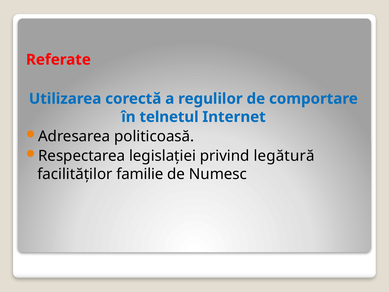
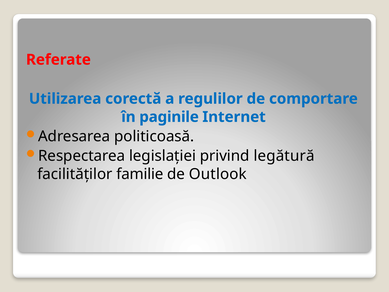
telnetul: telnetul -> paginile (169, 117)
Numesc: Numesc -> Outlook (218, 174)
